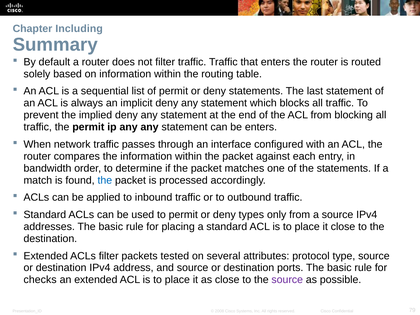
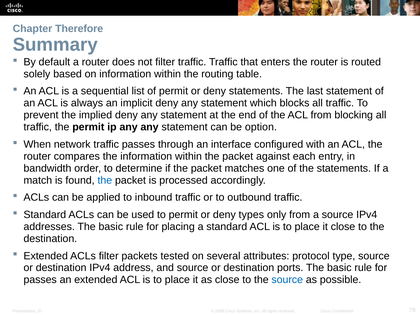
Including: Including -> Therefore (79, 29)
be enters: enters -> option (261, 127)
checks: checks -> passes (40, 280)
source colour: purple -> blue (287, 280)
